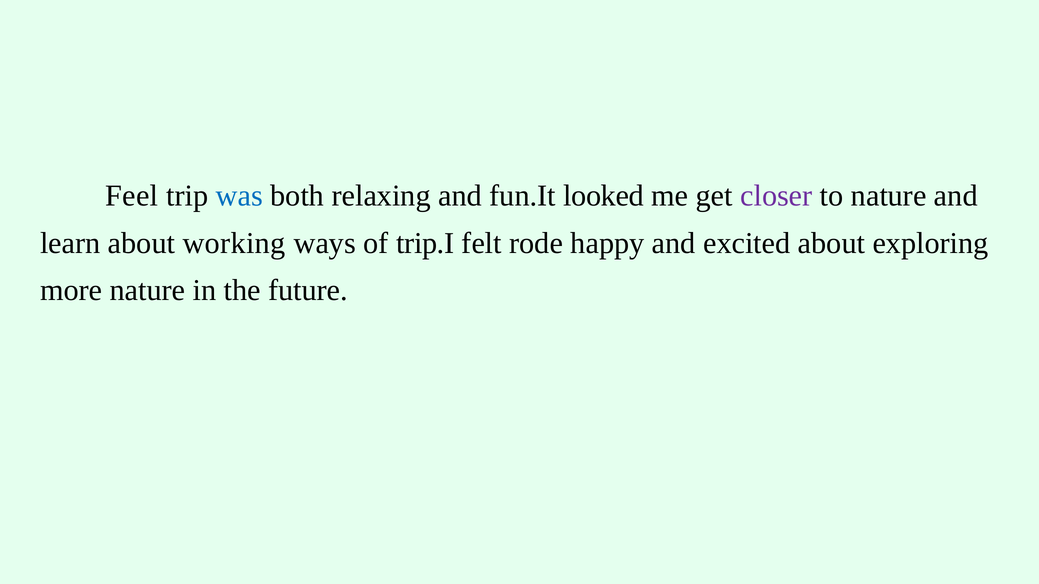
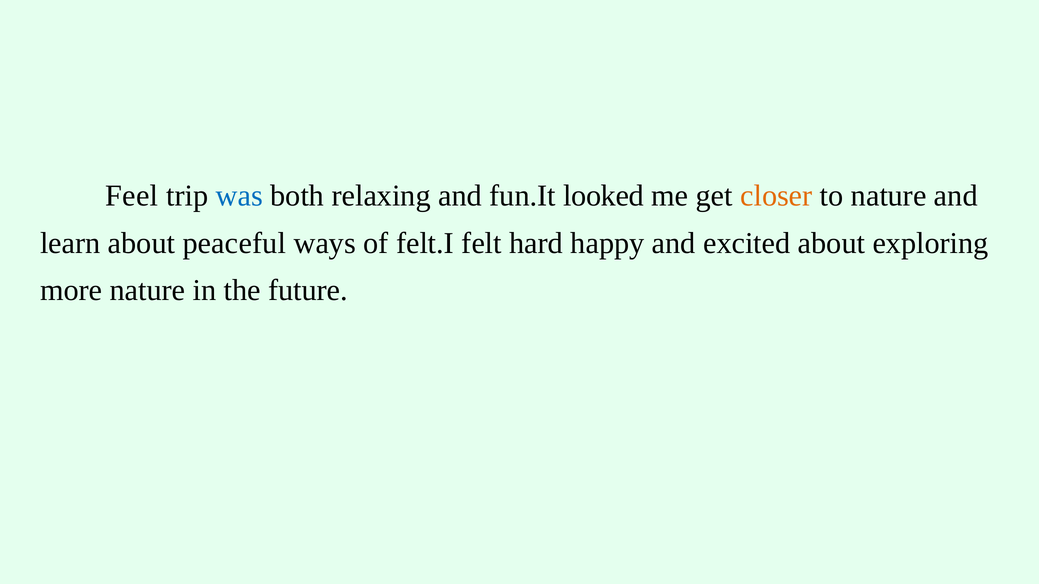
closer colour: purple -> orange (776, 196)
working: working -> peaceful (234, 243)
trip.I: trip.I -> felt.I (425, 243)
rode: rode -> hard (536, 243)
